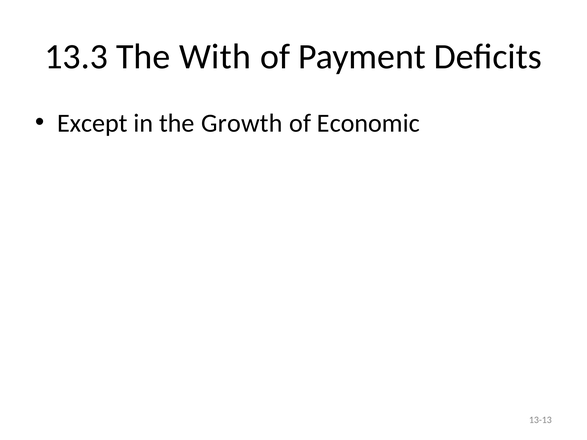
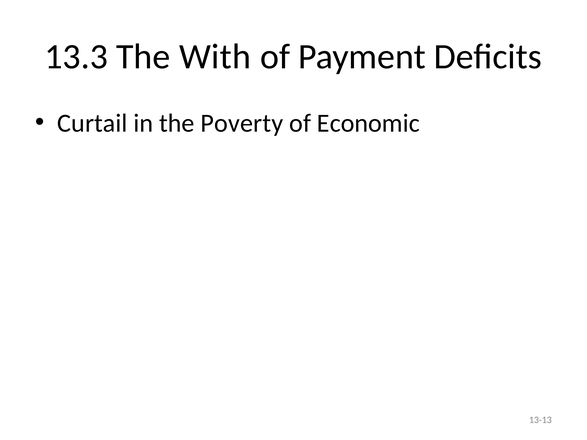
Except: Except -> Curtail (92, 123)
Growth: Growth -> Poverty (242, 123)
